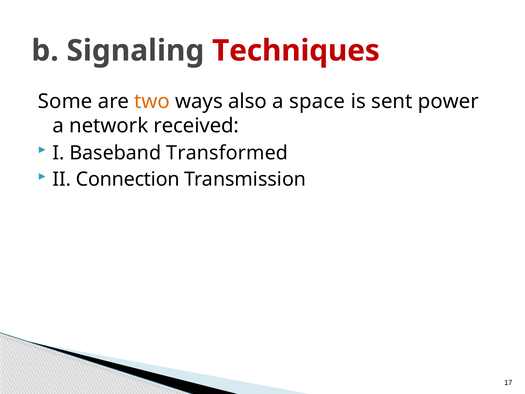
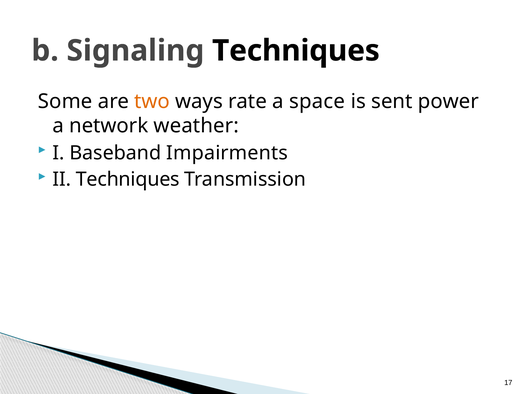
Techniques colour: red -> black (296, 51)
also: also -> rate (247, 101)
received: received -> weather (196, 126)
Transformed: Transformed -> Impairments (227, 153)
II Connection: Connection -> Techniques (128, 179)
